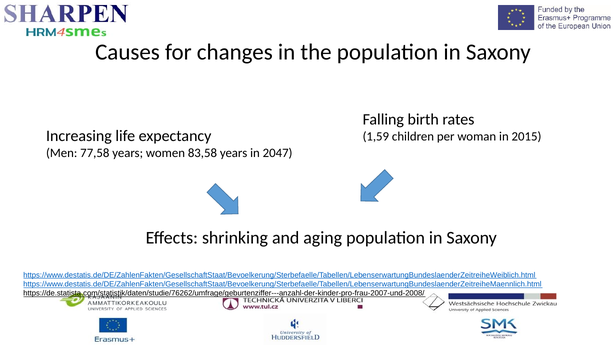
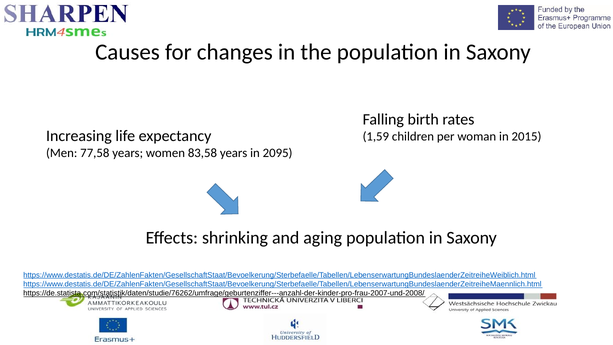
2047: 2047 -> 2095 (278, 153)
